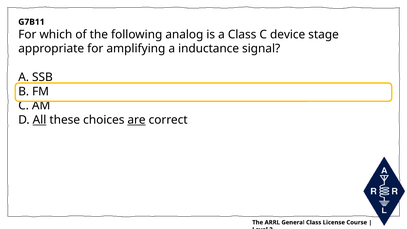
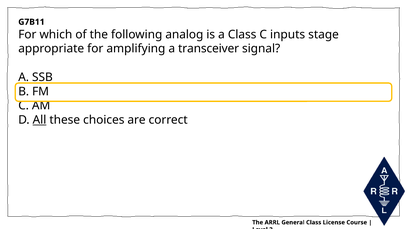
device: device -> inputs (288, 34)
inductance: inductance -> transceiver (209, 49)
are underline: present -> none (137, 120)
